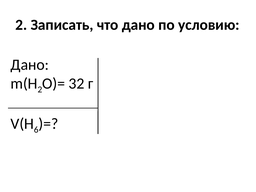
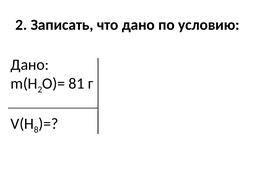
32: 32 -> 81 (76, 84)
6: 6 -> 8 (36, 130)
